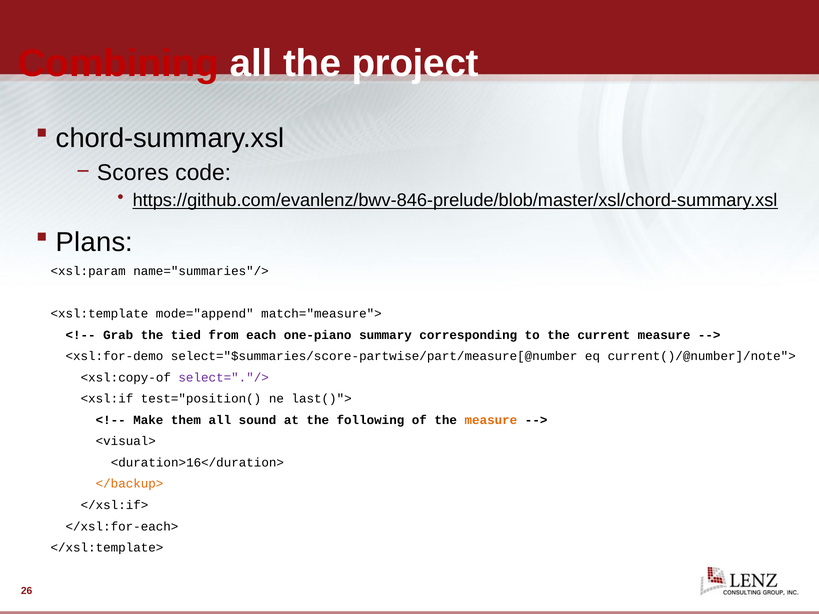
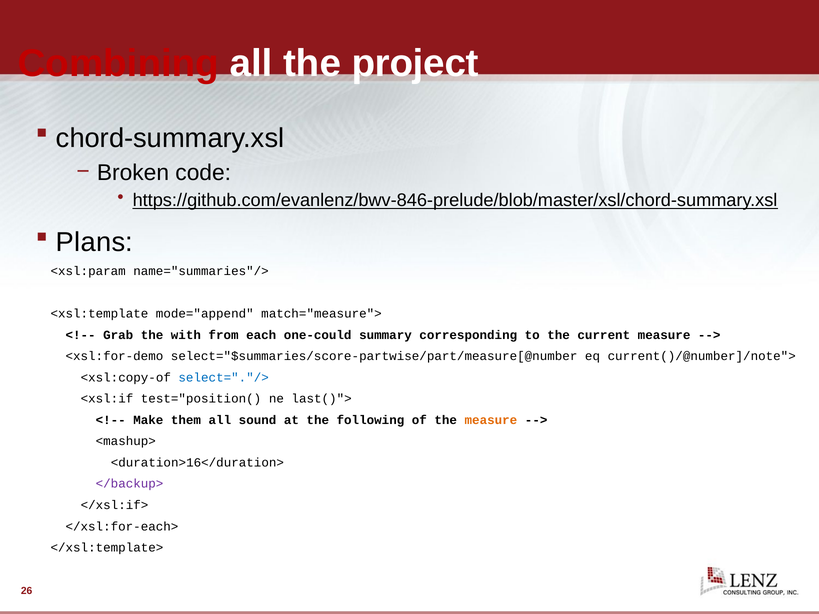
Scores: Scores -> Broken (133, 173)
tied: tied -> with (186, 335)
one-piano: one-piano -> one-could (318, 335)
select="."/> colour: purple -> blue (224, 378)
<visual>: <visual> -> <mashup> (126, 441)
</backup> colour: orange -> purple (130, 484)
